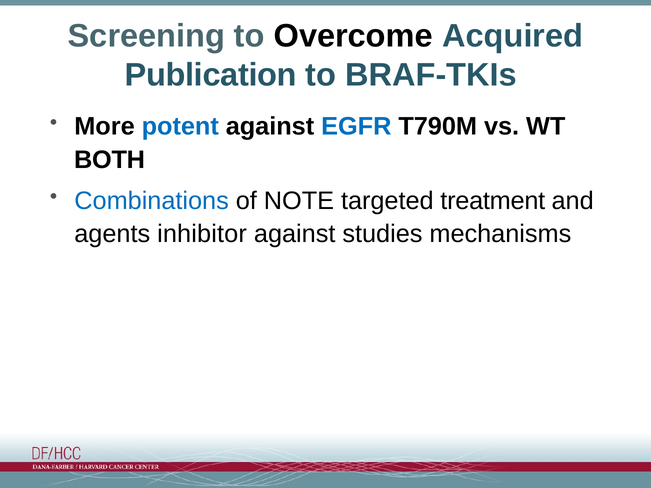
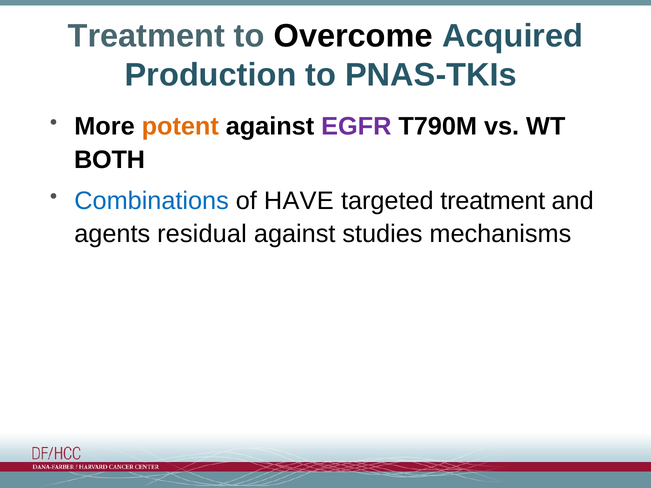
Screening: Screening -> Treatment (146, 36)
Publication: Publication -> Production (211, 75)
BRAF-TKIs: BRAF-TKIs -> PNAS-TKIs (431, 75)
potent colour: blue -> orange (180, 126)
EGFR colour: blue -> purple (356, 126)
NOTE: NOTE -> HAVE (299, 201)
inhibitor: inhibitor -> residual (202, 234)
